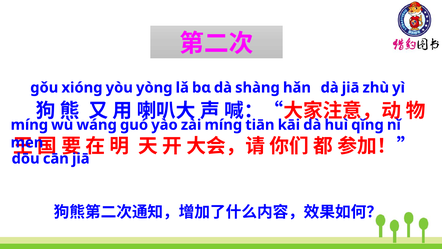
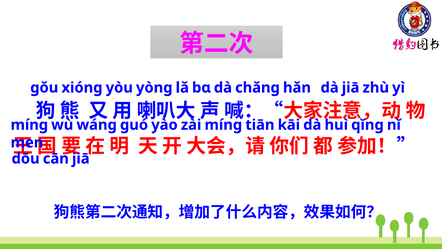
shànɡ: shànɡ -> chǎnɡ (257, 88)
